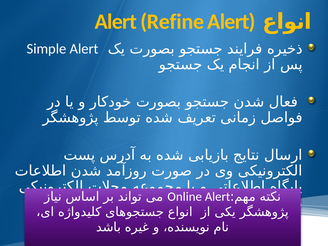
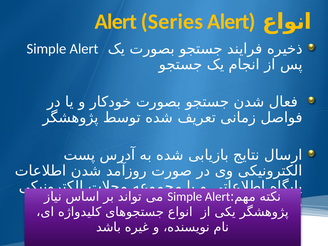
Refine: Refine -> Series (172, 22)
Online: Online -> Simple (185, 197)
